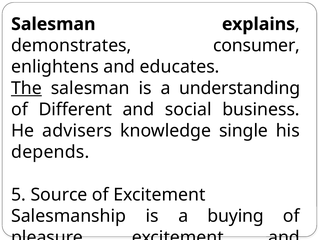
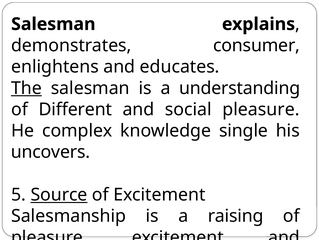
social business: business -> pleasure (261, 109)
advisers: advisers -> complex (77, 130)
depends: depends -> uncovers (50, 152)
Source underline: none -> present (59, 194)
buying: buying -> raising (236, 215)
